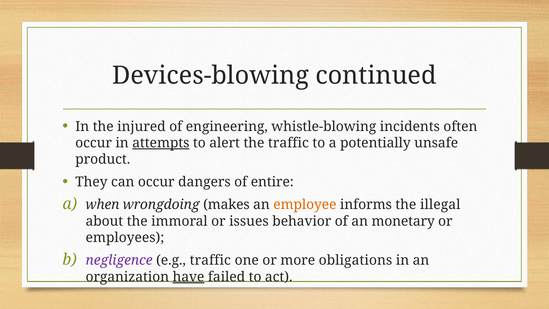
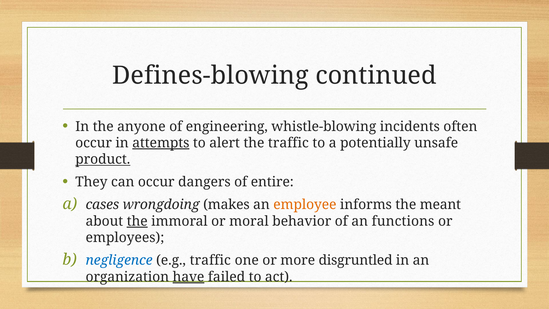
Devices-blowing: Devices-blowing -> Defines-blowing (210, 75)
injured: injured -> anyone (141, 126)
product underline: none -> present (103, 159)
when: when -> cases (102, 205)
illegal: illegal -> meant (440, 205)
the underline: none -> present (137, 221)
issues: issues -> moral (249, 221)
monetary: monetary -> functions (403, 221)
negligence colour: purple -> blue (119, 260)
obligations: obligations -> disgruntled (356, 260)
